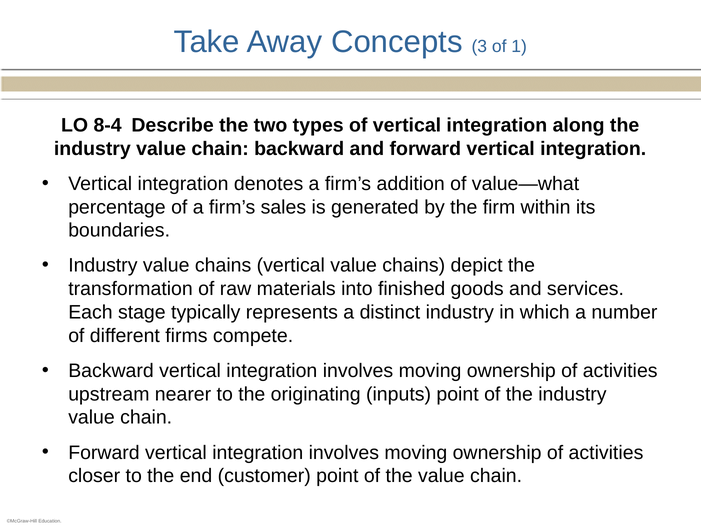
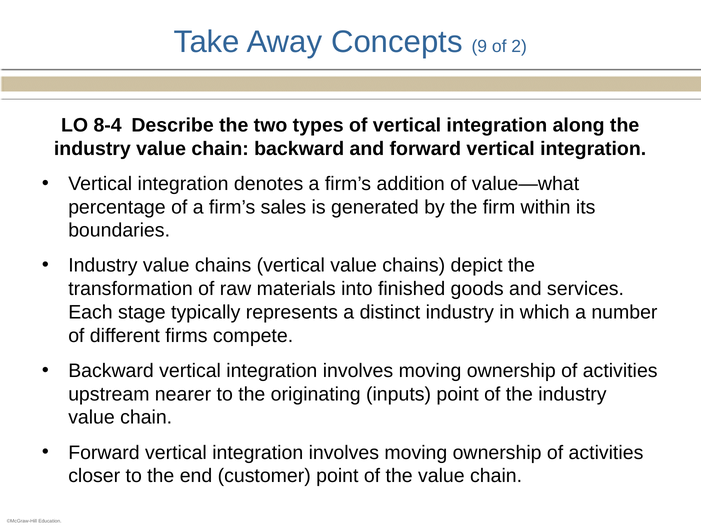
3: 3 -> 9 (479, 46)
1: 1 -> 2 (519, 46)
